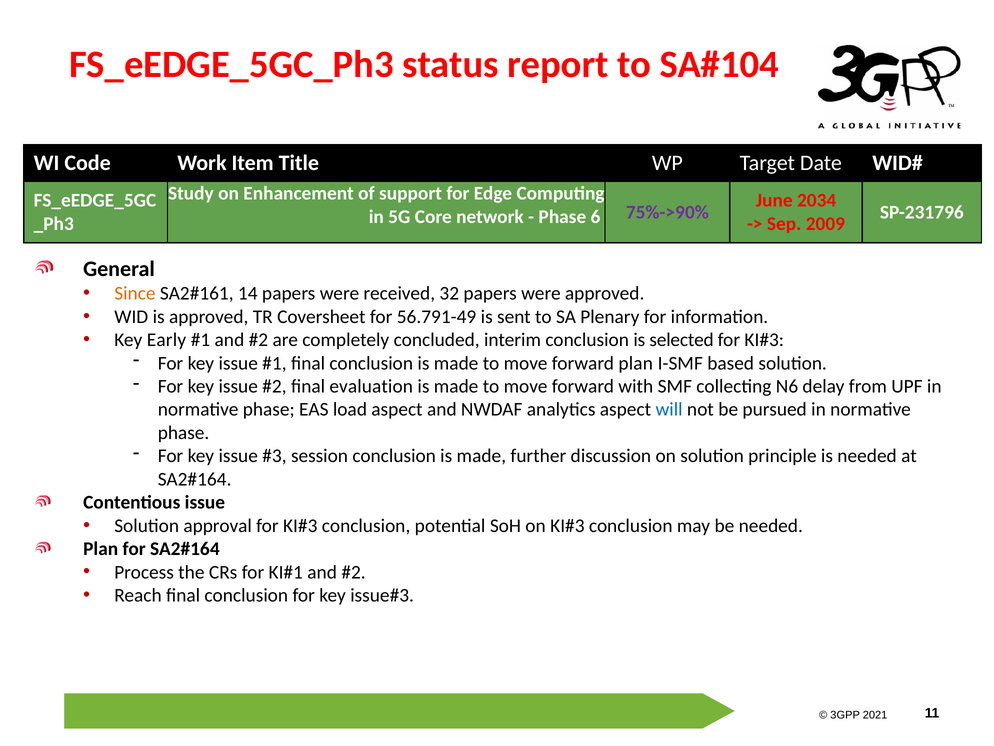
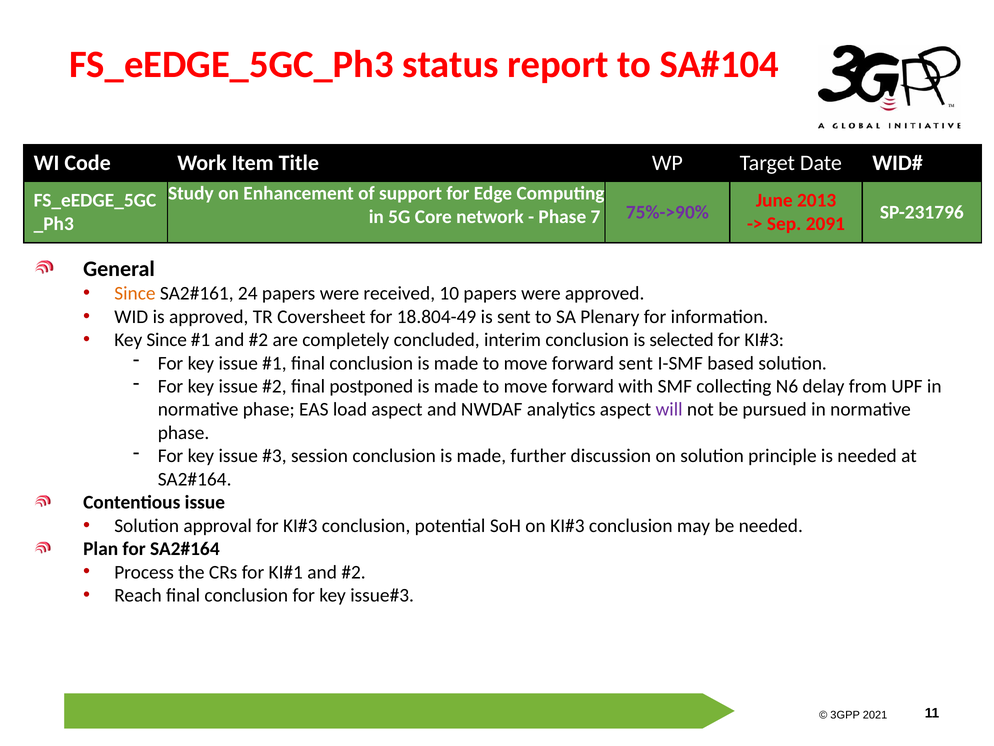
2034: 2034 -> 2013 (817, 200)
6: 6 -> 7 (595, 217)
2009: 2009 -> 2091 (825, 224)
14: 14 -> 24 (248, 293)
32: 32 -> 10 (449, 293)
56.791-49: 56.791-49 -> 18.804-49 (437, 316)
Key Early: Early -> Since (167, 340)
forward plan: plan -> sent (636, 363)
evaluation: evaluation -> postponed (371, 386)
will colour: blue -> purple (669, 409)
